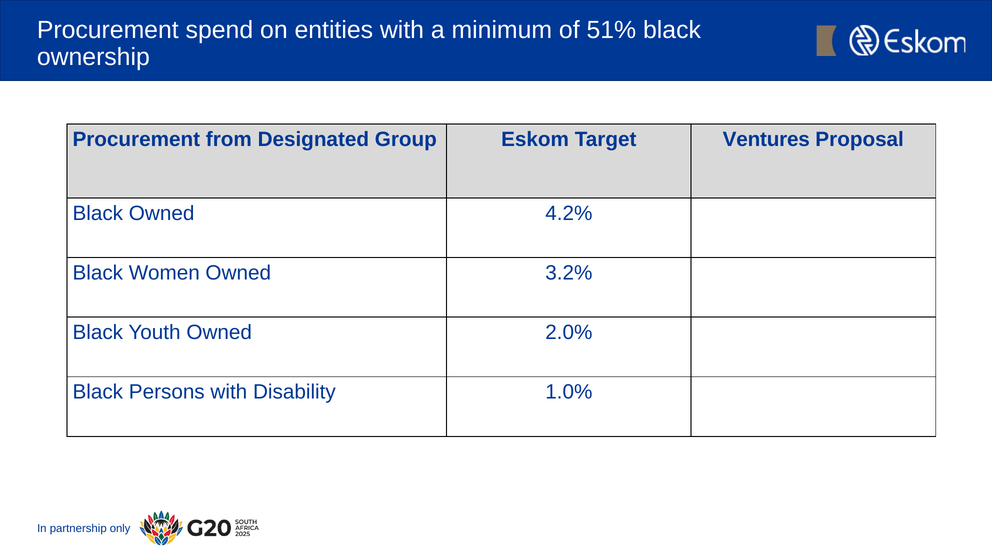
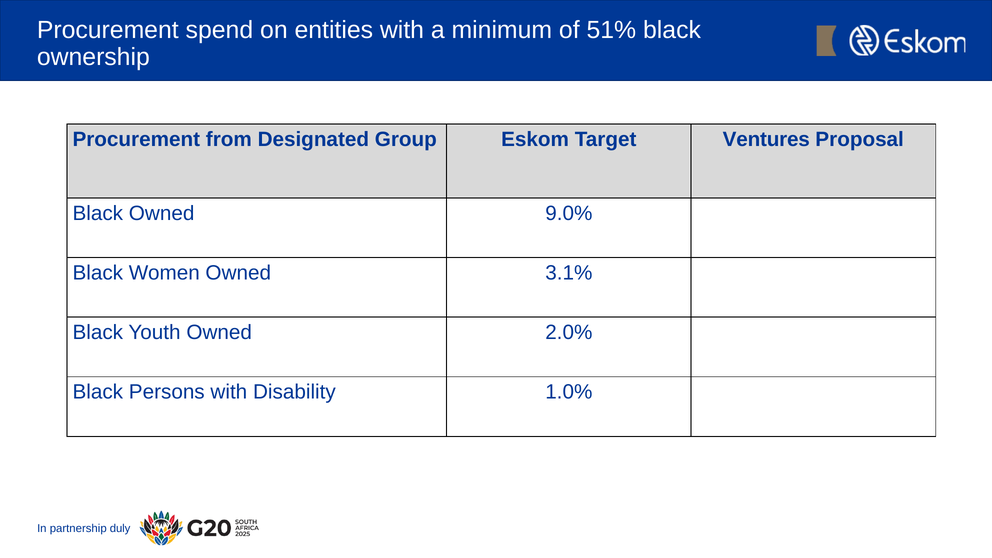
4.2%: 4.2% -> 9.0% (569, 213)
3.2%: 3.2% -> 3.1% (569, 273)
only: only -> duly (120, 528)
